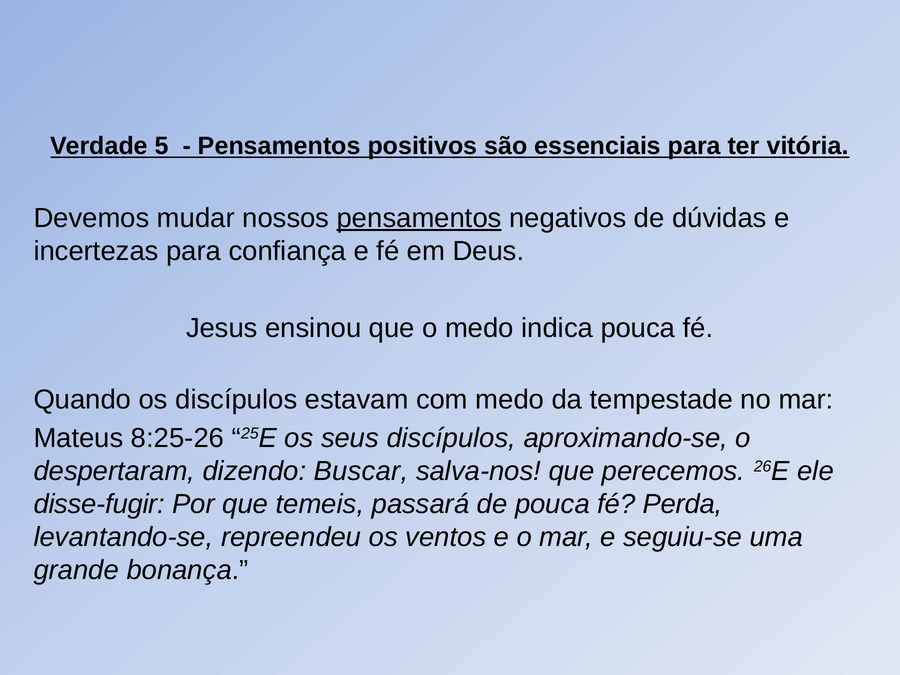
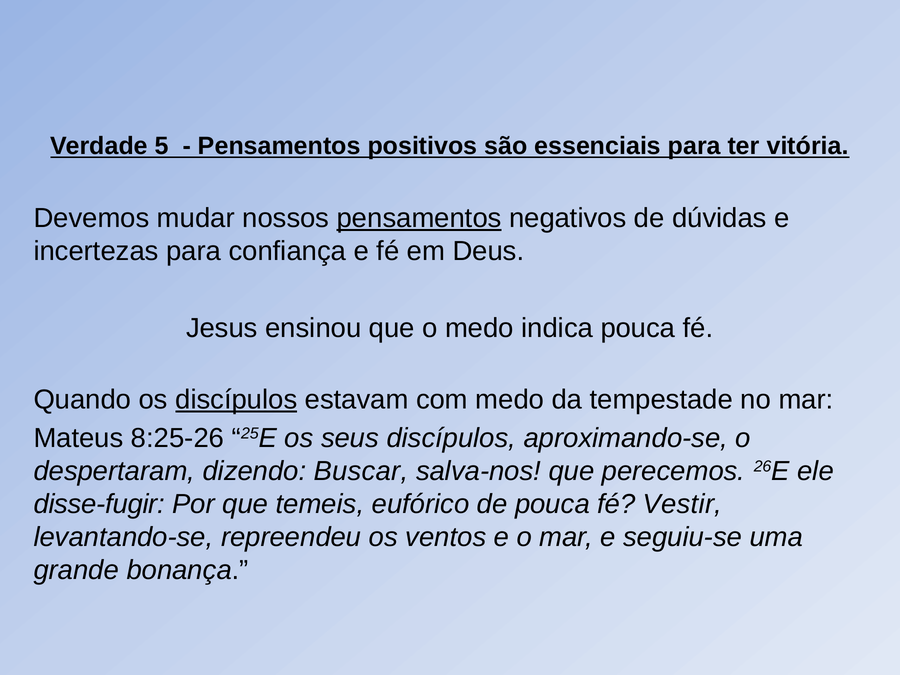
discípulos underline: none -> present (236, 400)
passará: passará -> eufórico (421, 504)
Perda: Perda -> Vestir (682, 504)
